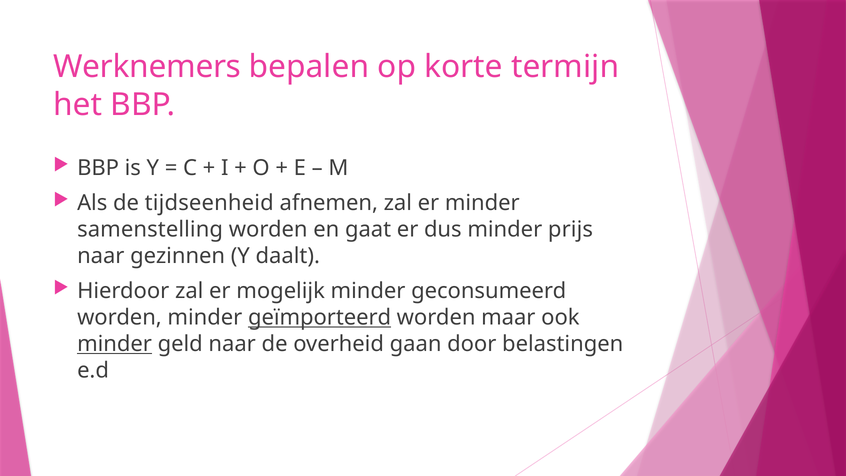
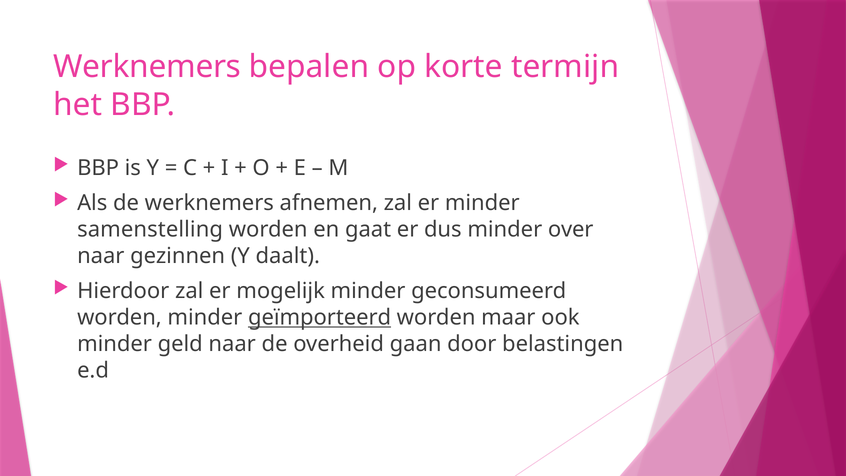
de tijdseenheid: tijdseenheid -> werknemers (209, 203)
prijs: prijs -> over (571, 229)
minder underline: present -> none (115, 344)
